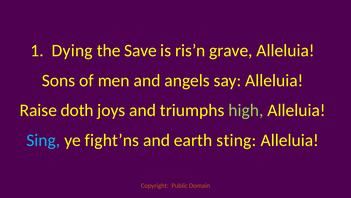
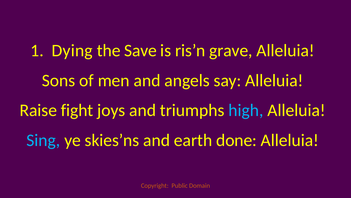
doth: doth -> fight (77, 110)
high colour: light green -> light blue (246, 110)
fight’ns: fight’ns -> skies’ns (112, 140)
sting: sting -> done (237, 140)
